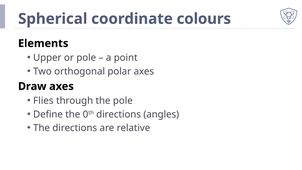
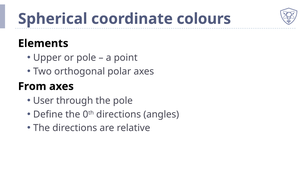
Draw: Draw -> From (32, 86)
Flies: Flies -> User (43, 101)
